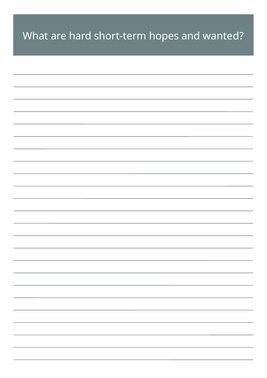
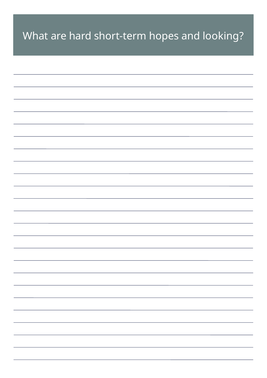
wanted: wanted -> looking (223, 36)
